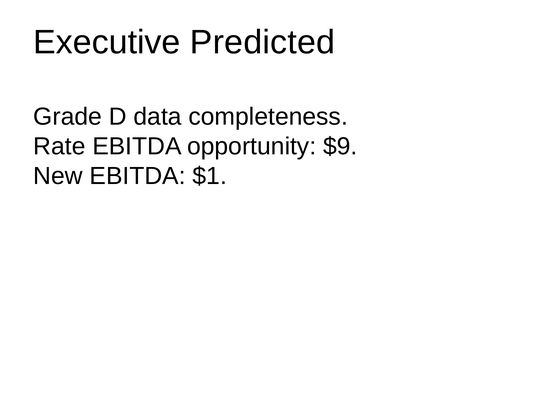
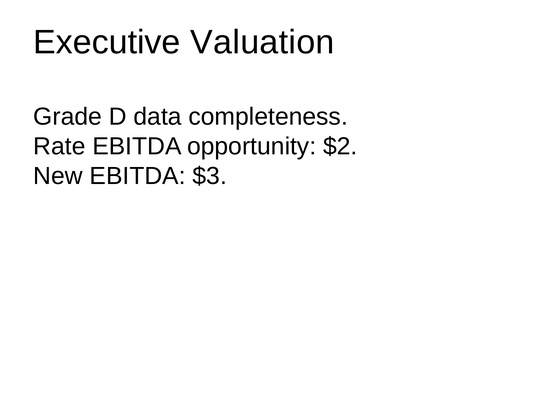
Predicted: Predicted -> Valuation (262, 42)
$9: $9 -> $2 (340, 146)
$1: $1 -> $3 (210, 176)
